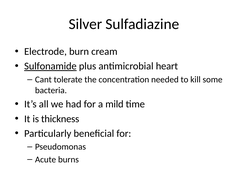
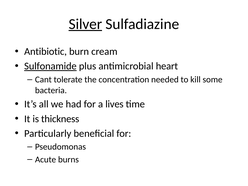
Silver underline: none -> present (85, 24)
Electrode: Electrode -> Antibiotic (46, 52)
mild: mild -> lives (114, 104)
